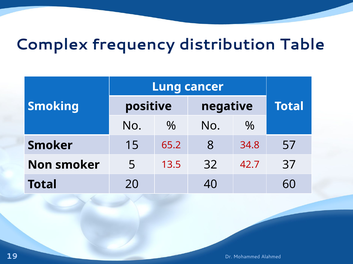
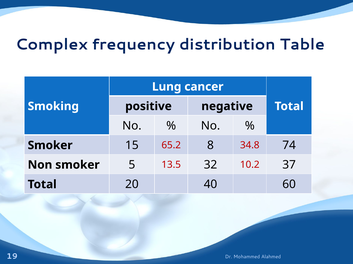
57: 57 -> 74 (289, 146)
42.7: 42.7 -> 10.2 (250, 165)
